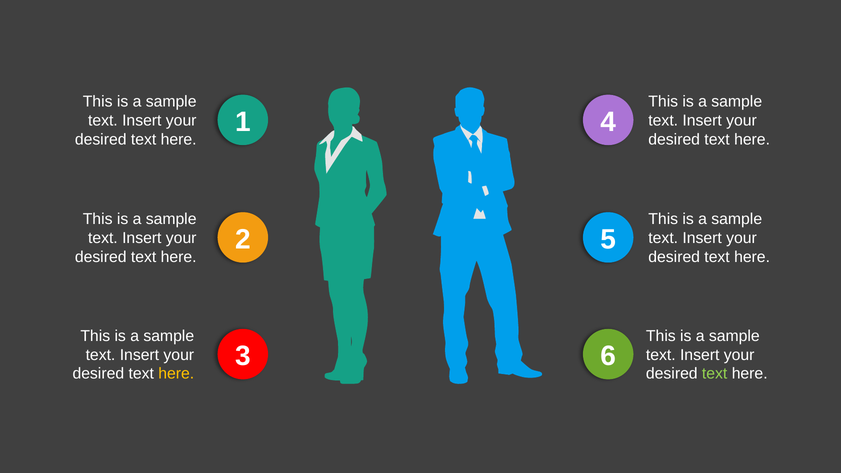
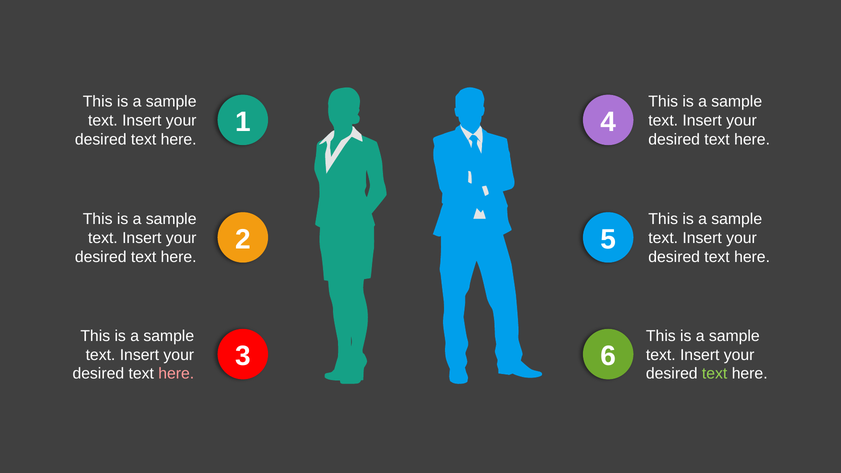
here colour: yellow -> pink (176, 374)
